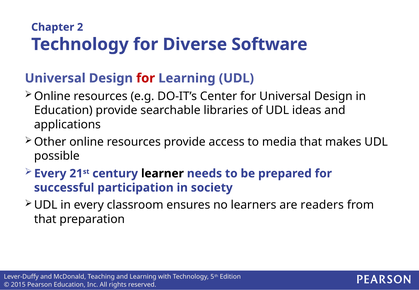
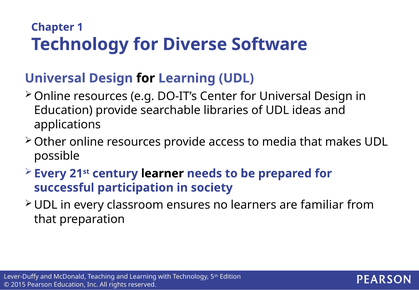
2: 2 -> 1 (80, 27)
for colour: red -> black (146, 78)
readers: readers -> familiar (322, 205)
